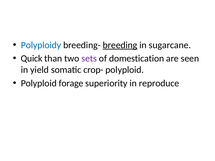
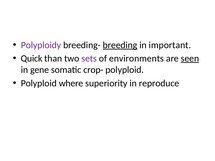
Polyploidy colour: blue -> purple (41, 45)
sugarcane: sugarcane -> important (170, 45)
domestication: domestication -> environments (136, 58)
seen underline: none -> present (190, 58)
yield: yield -> gene (40, 70)
forage: forage -> where (71, 83)
